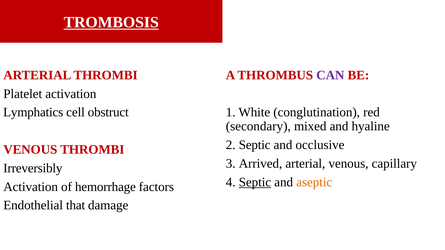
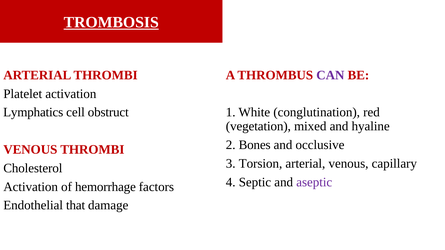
secondary: secondary -> vegetation (258, 126)
2 Septic: Septic -> Bones (255, 145)
Arrived: Arrived -> Torsion (261, 164)
Irreversibly: Irreversibly -> Cholesterol (33, 168)
Septic underline: present -> none (255, 182)
aseptic colour: orange -> purple (314, 182)
